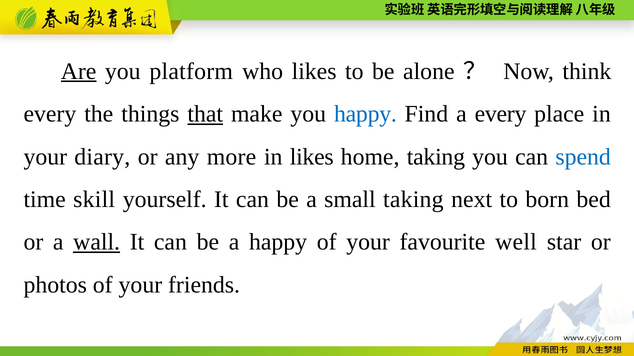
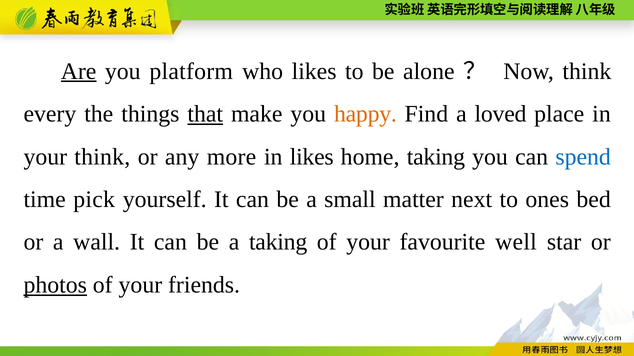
happy colour: blue -> orange (365, 114)
a every: every -> loved (501, 114)
your diary: diary -> think (102, 157)
skill: skill -> pick (94, 200)
small taking: taking -> matter (413, 200)
born: born -> ones (547, 200)
wall underline: present -> none (97, 243)
a happy: happy -> taking (278, 243)
photos underline: none -> present (55, 285)
